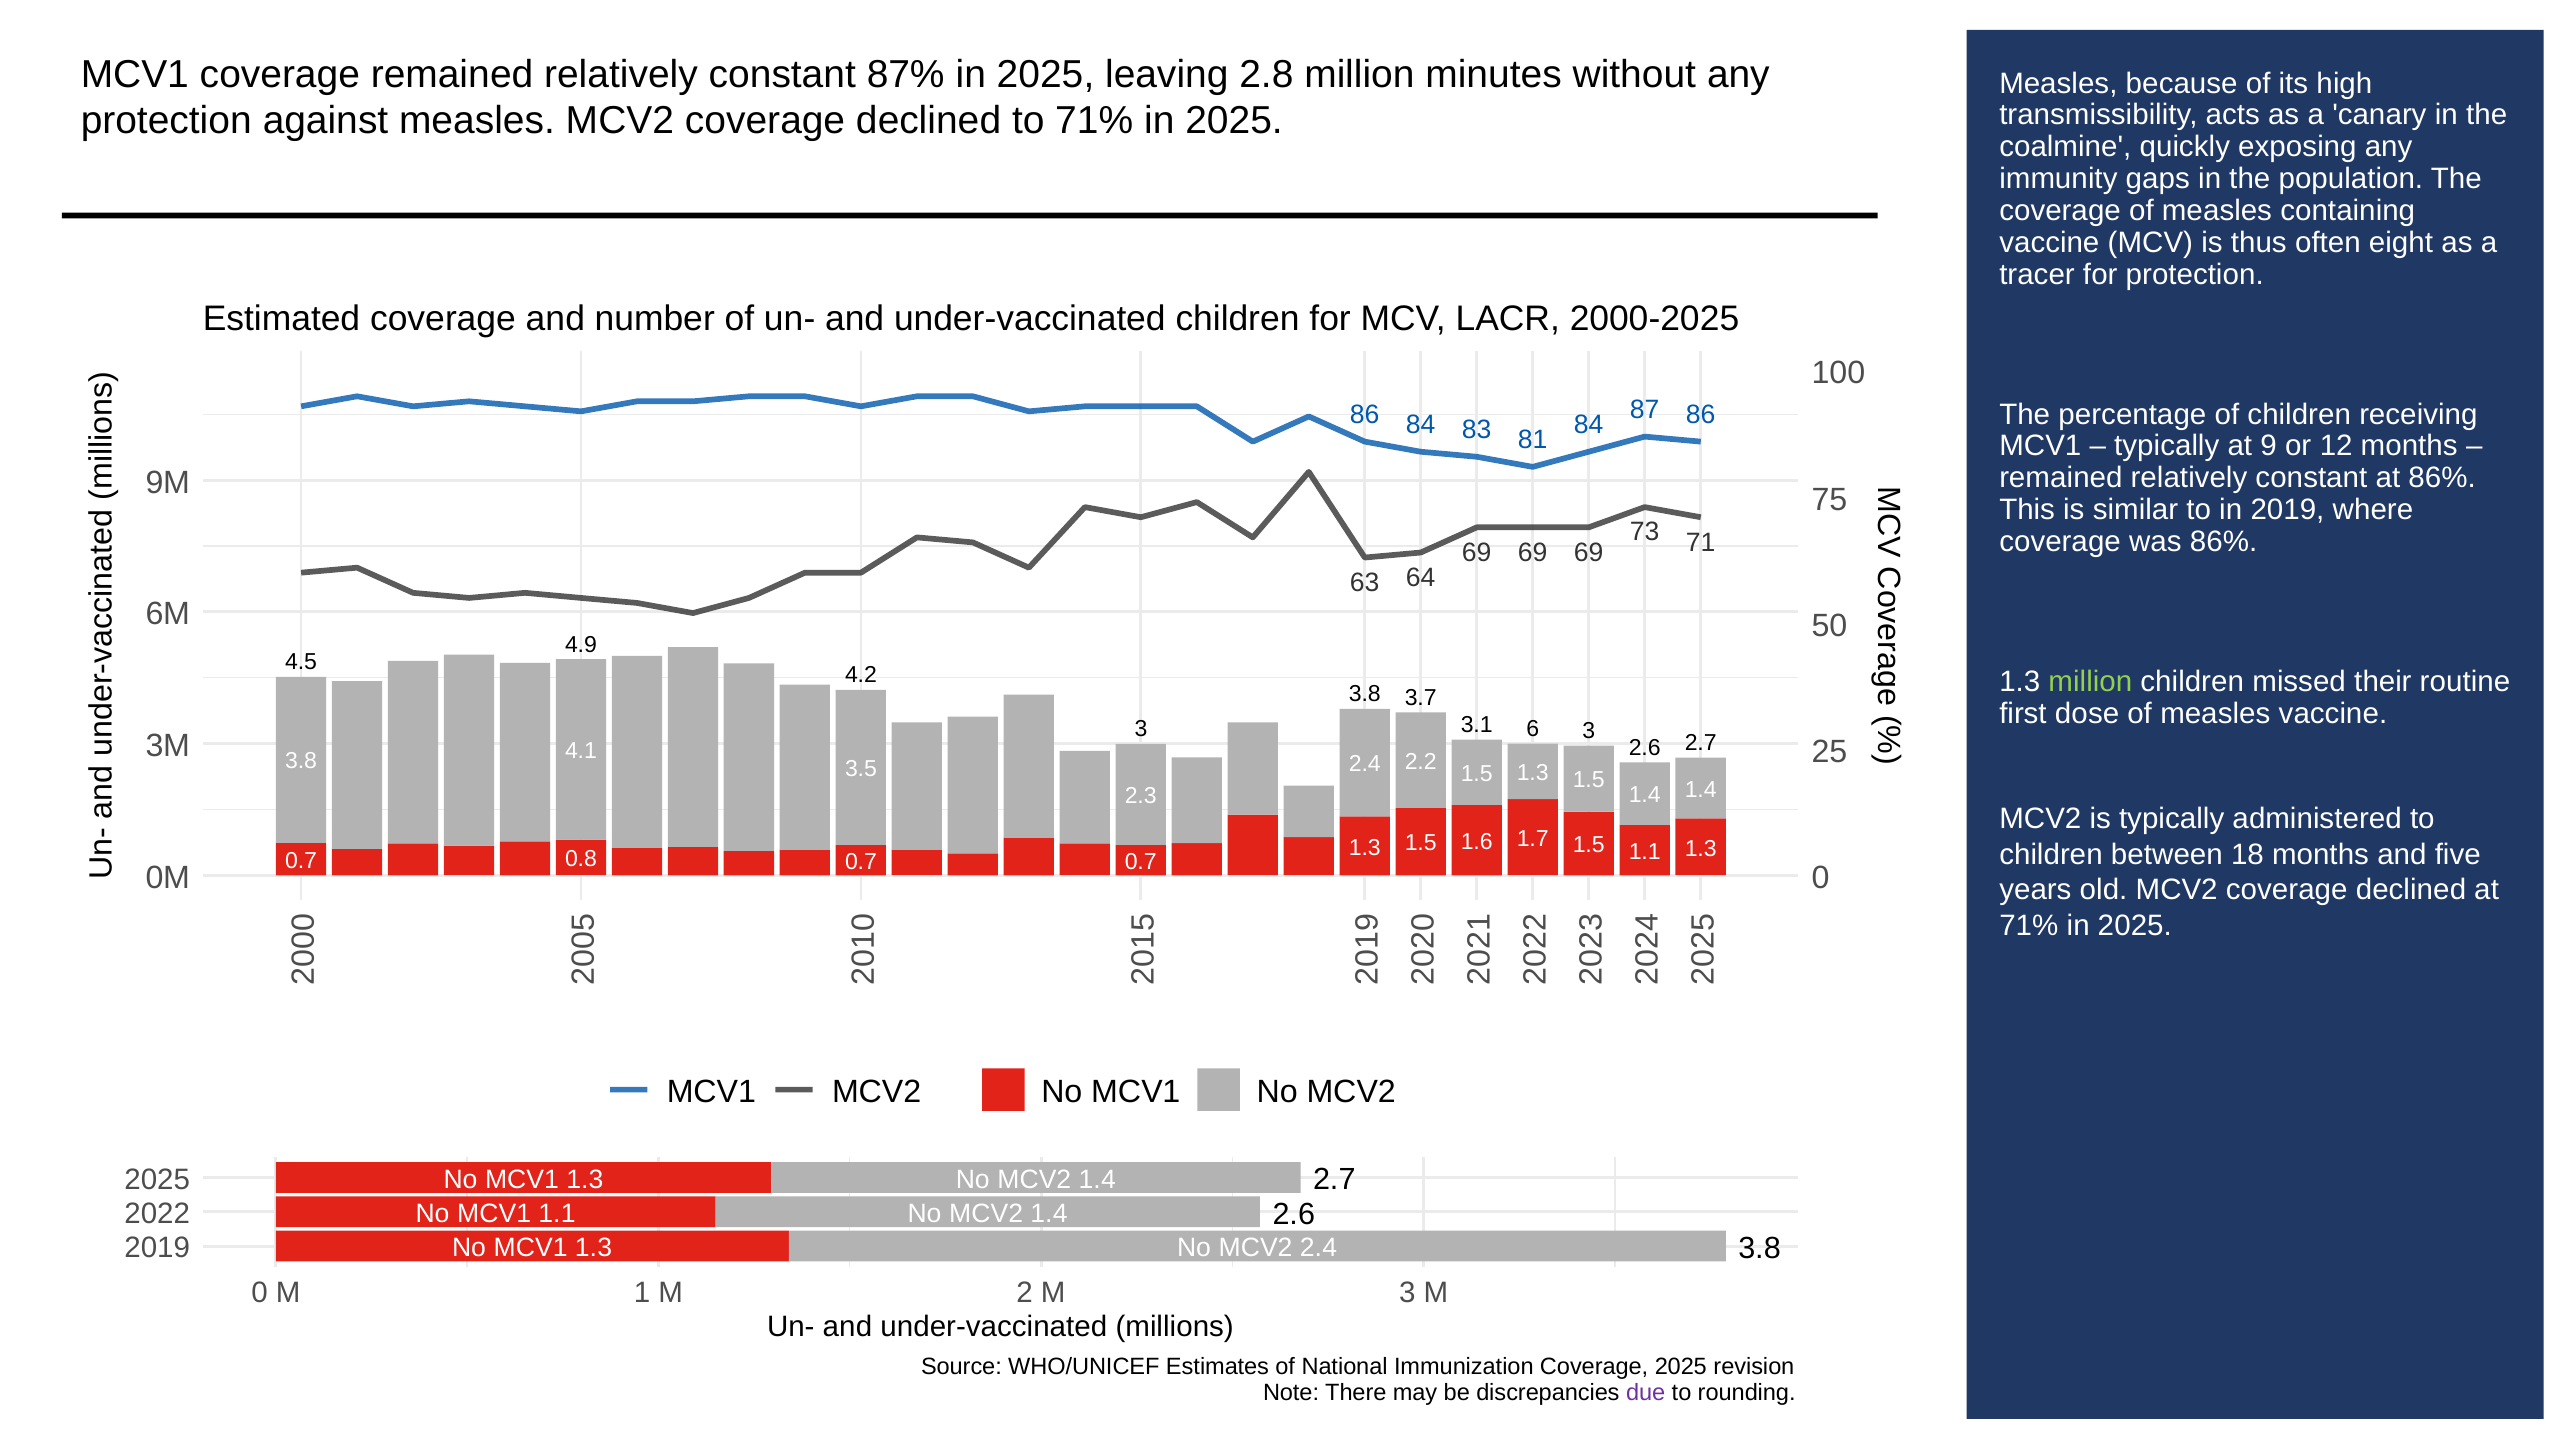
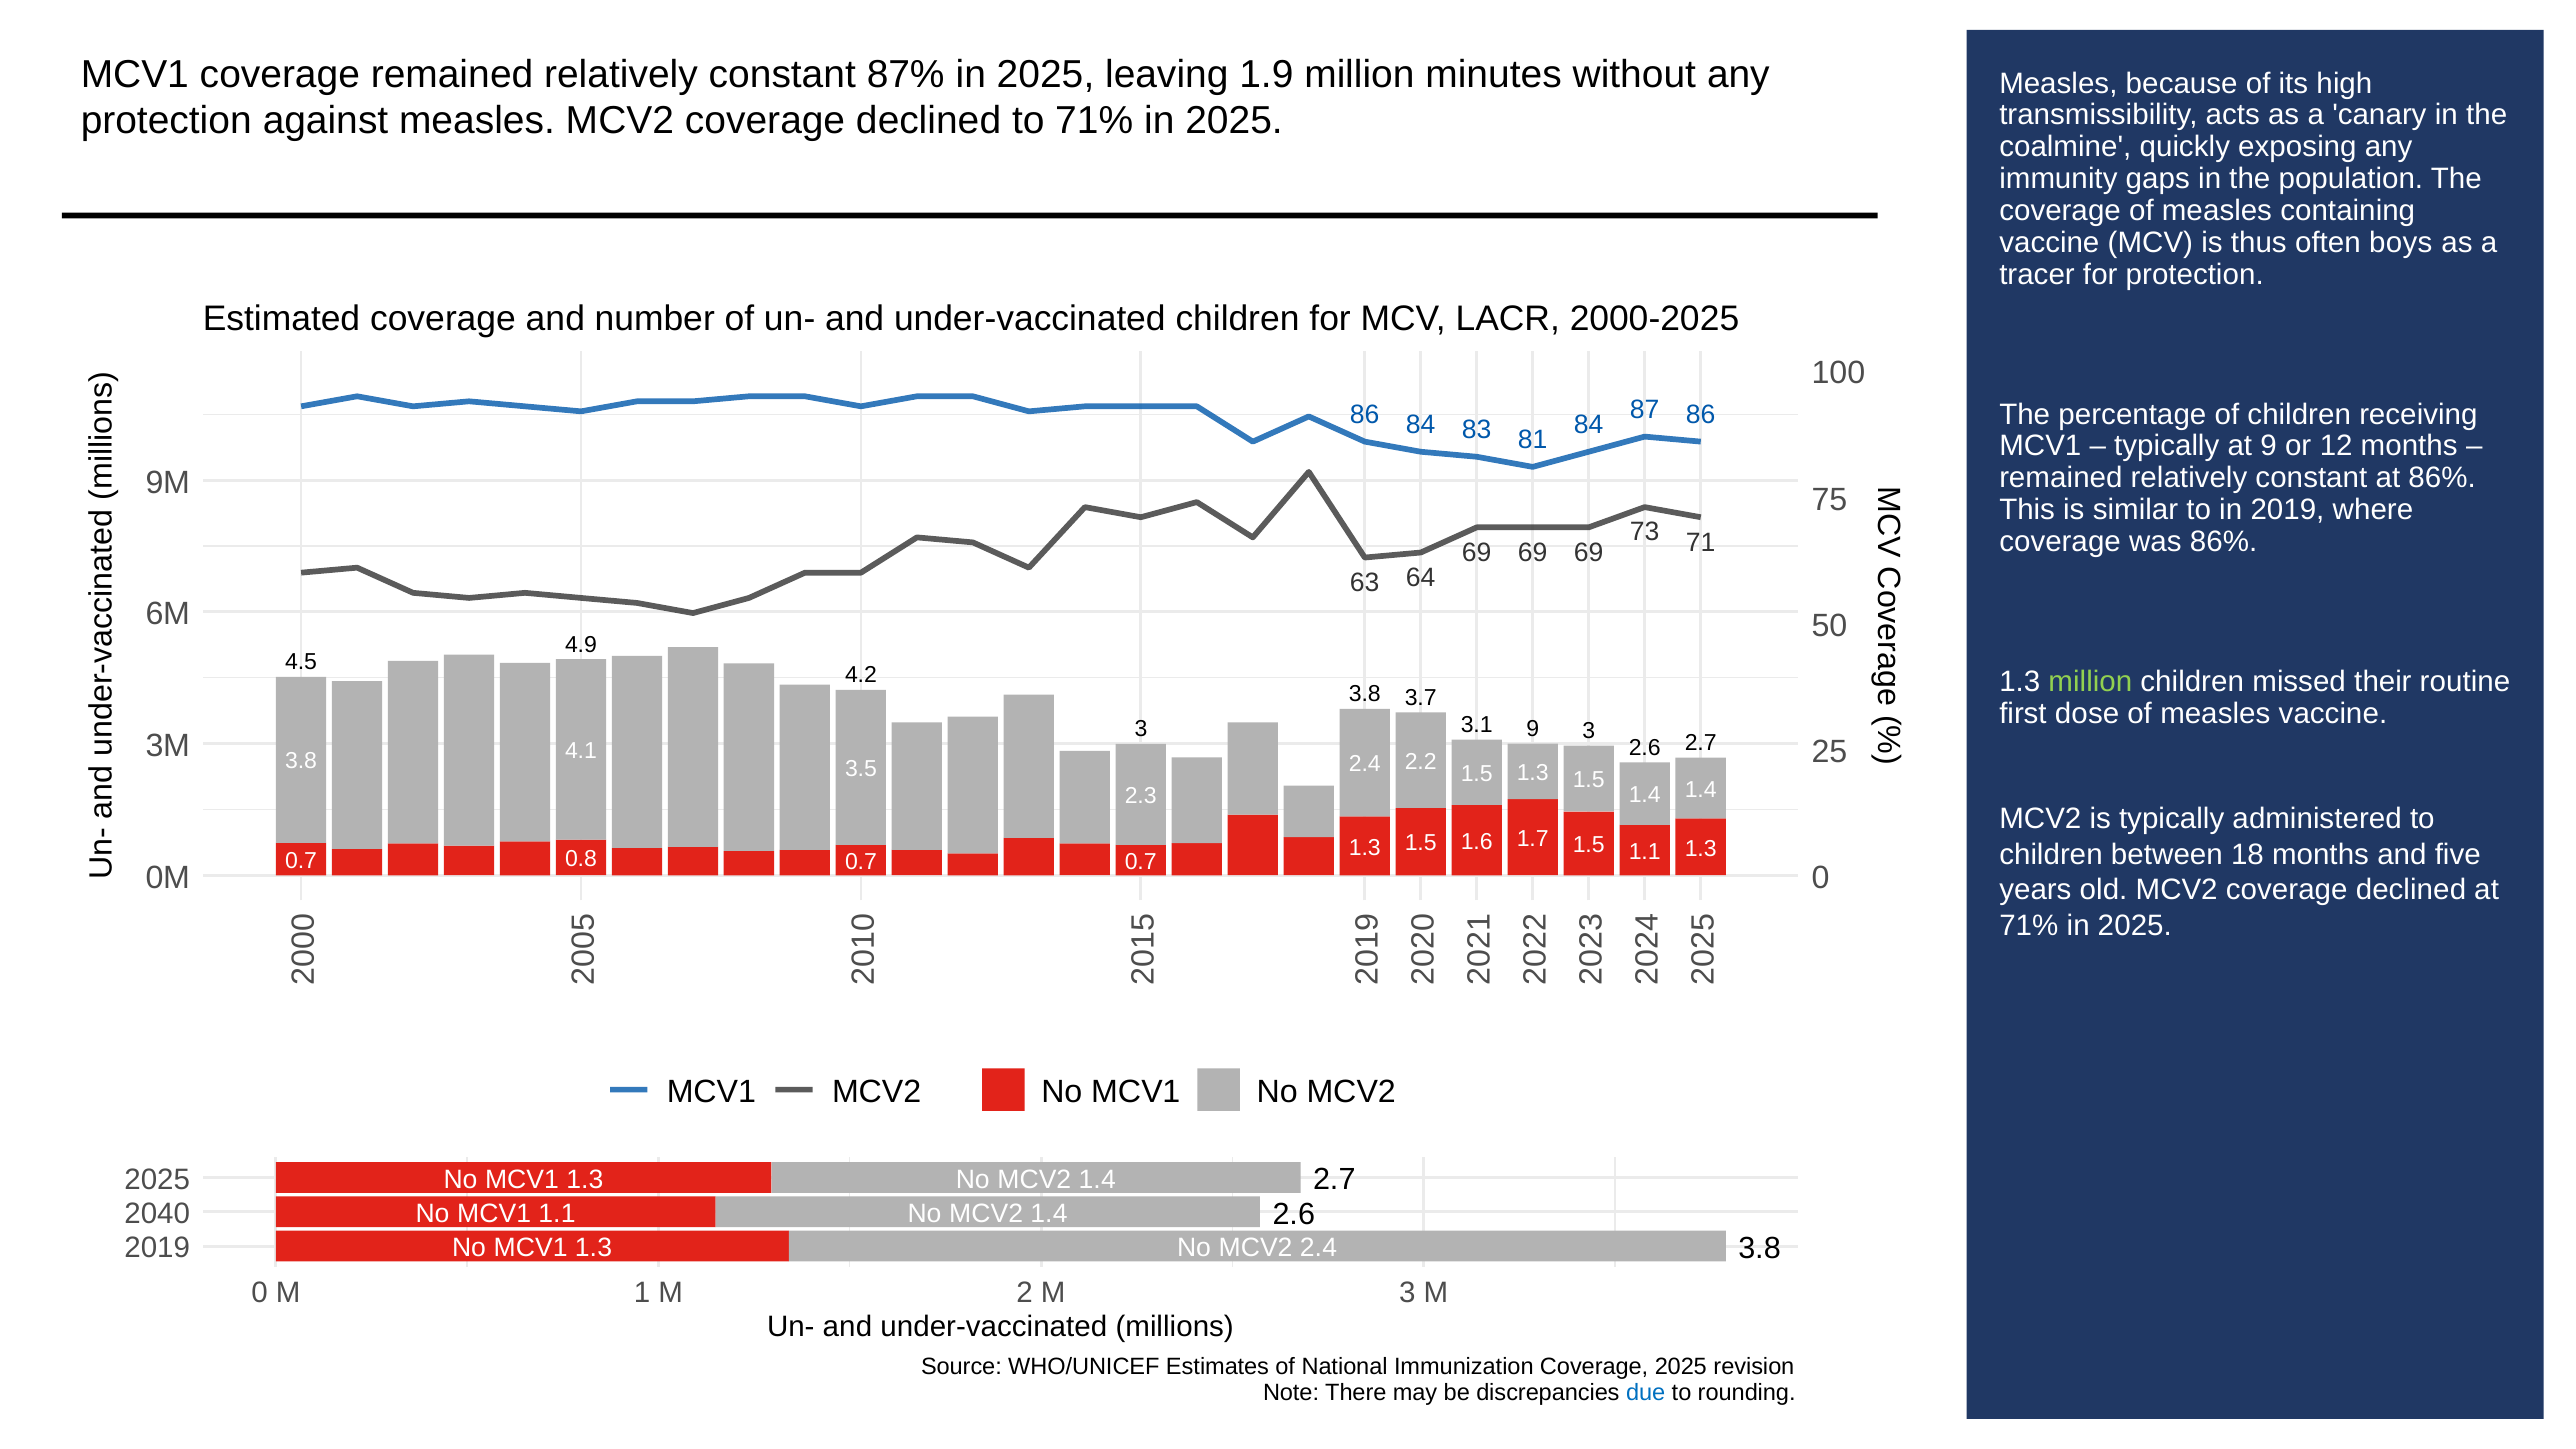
2.8: 2.8 -> 1.9 (1266, 74)
eight: eight -> boys (2401, 243)
3.1 6: 6 -> 9 (1533, 729)
2022: 2022 -> 2040 (157, 1214)
due colour: purple -> blue (1646, 1392)
